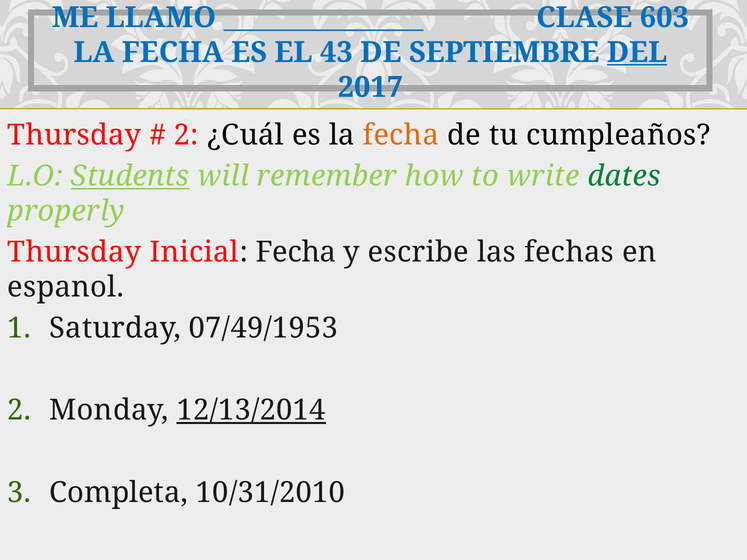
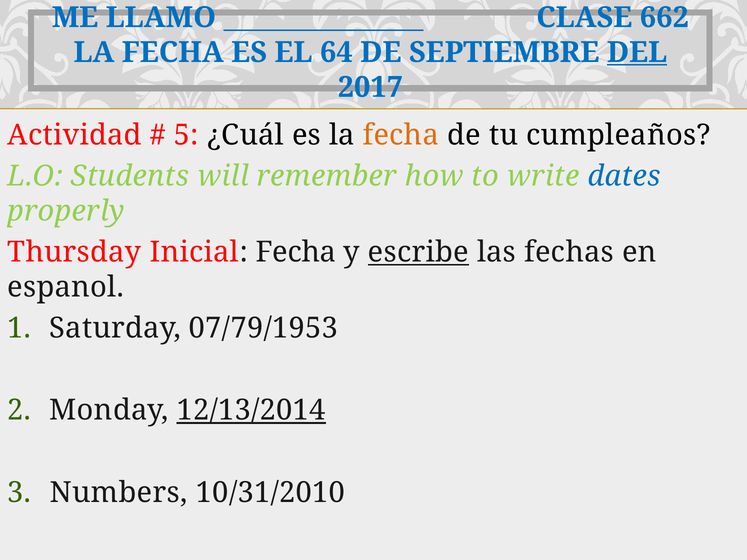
603: 603 -> 662 (664, 18)
43: 43 -> 64 (336, 52)
Thursday: Thursday -> Actividad (74, 135)
2: 2 -> 5 (186, 135)
Students underline: present -> none (130, 176)
dates colour: green -> blue (624, 176)
escribe underline: none -> present (418, 252)
07/49/1953: 07/49/1953 -> 07/79/1953 (263, 328)
Completa: Completa -> Numbers (119, 493)
